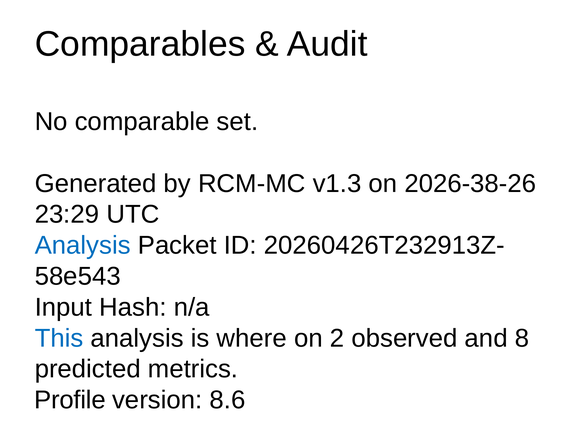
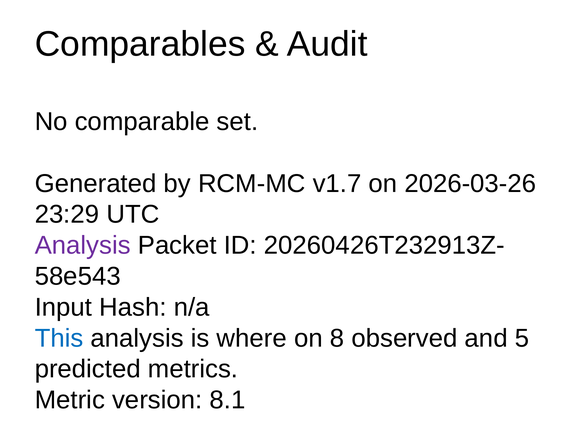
v1.3: v1.3 -> v1.7 (337, 184)
2026-38-26: 2026-38-26 -> 2026-03-26 (470, 184)
Analysis colour: blue -> purple (83, 245)
2: 2 -> 8 (337, 338)
8: 8 -> 5 (522, 338)
Profile: Profile -> Metric (70, 400)
8.6: 8.6 -> 8.1 (227, 400)
